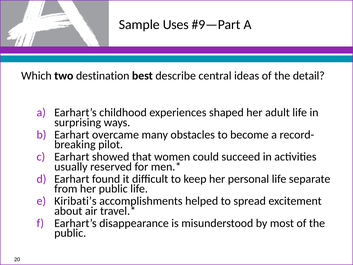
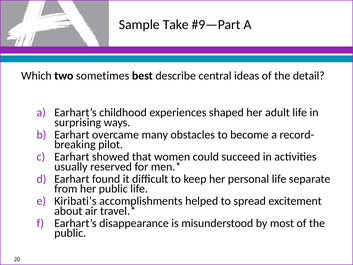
Uses: Uses -> Take (176, 24)
destination: destination -> sometimes (103, 76)
